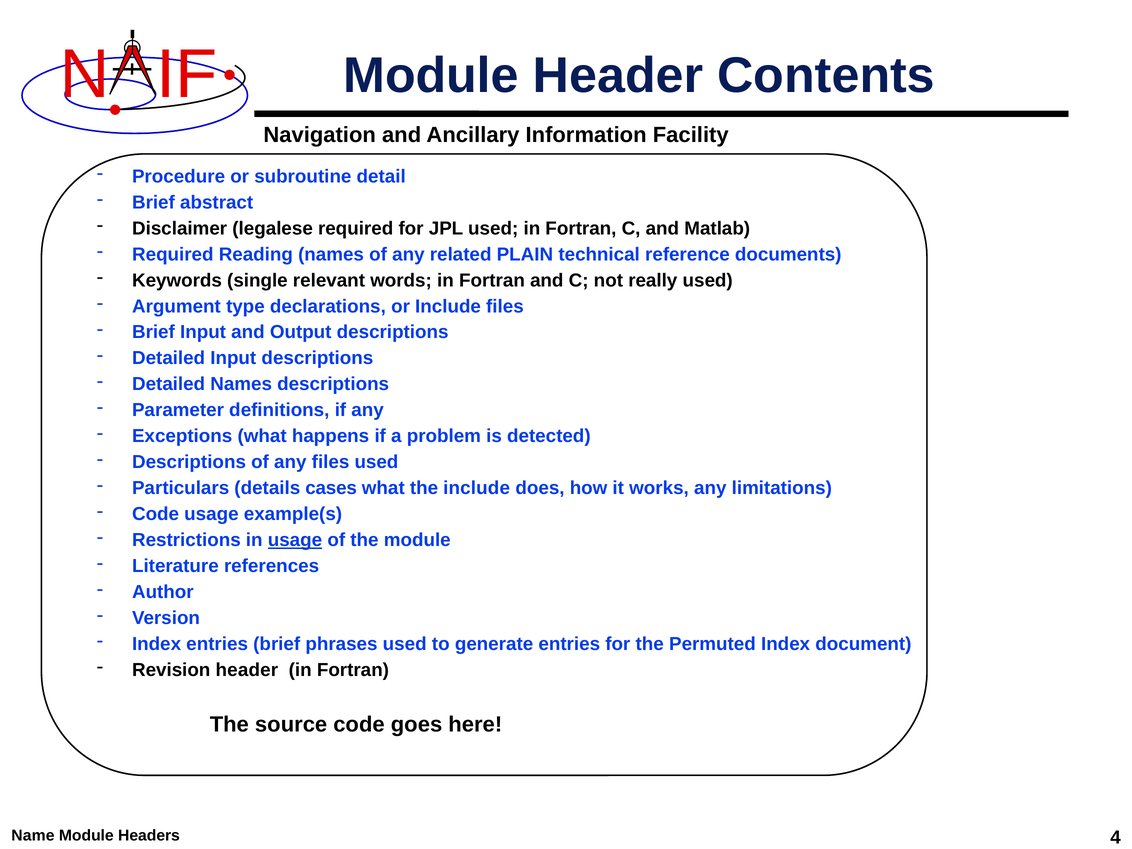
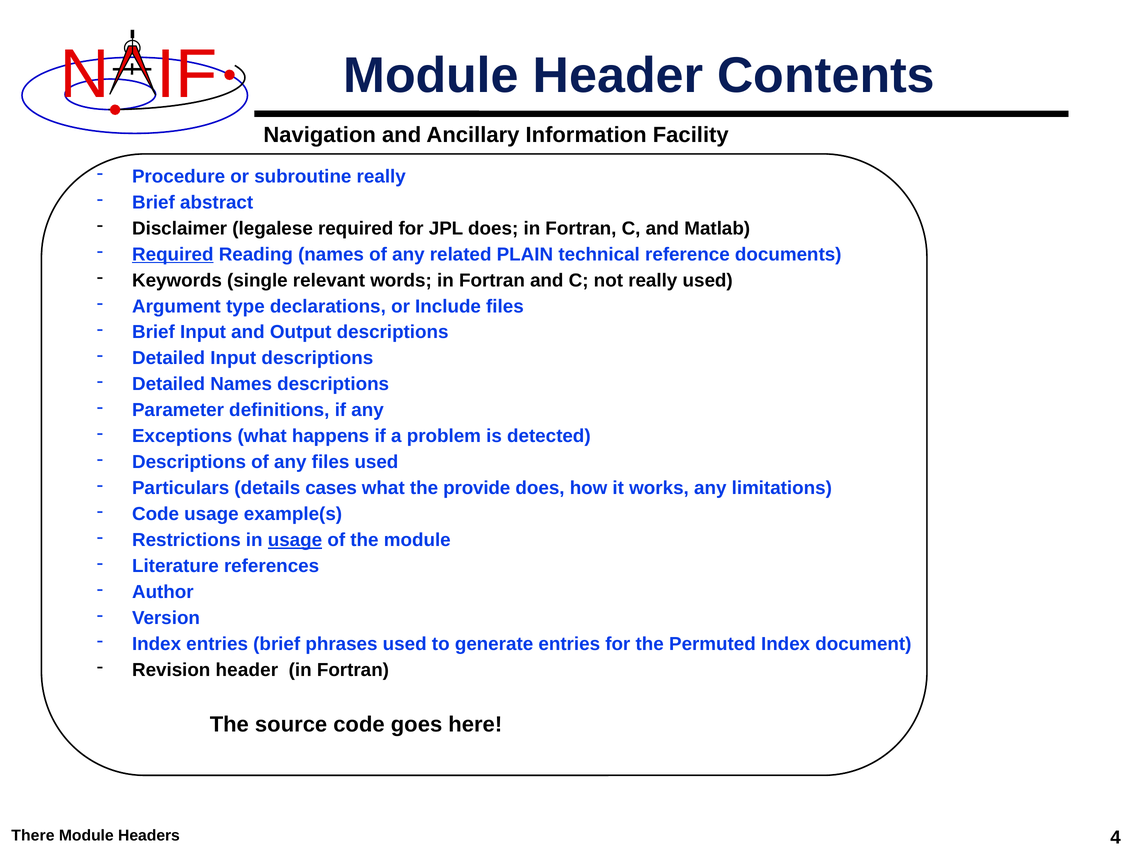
subroutine detail: detail -> really (381, 176)
JPL used: used -> does (493, 228)
Required underline: none -> present (173, 254)
the include: include -> provide (477, 488)
Name: Name -> There (33, 836)
